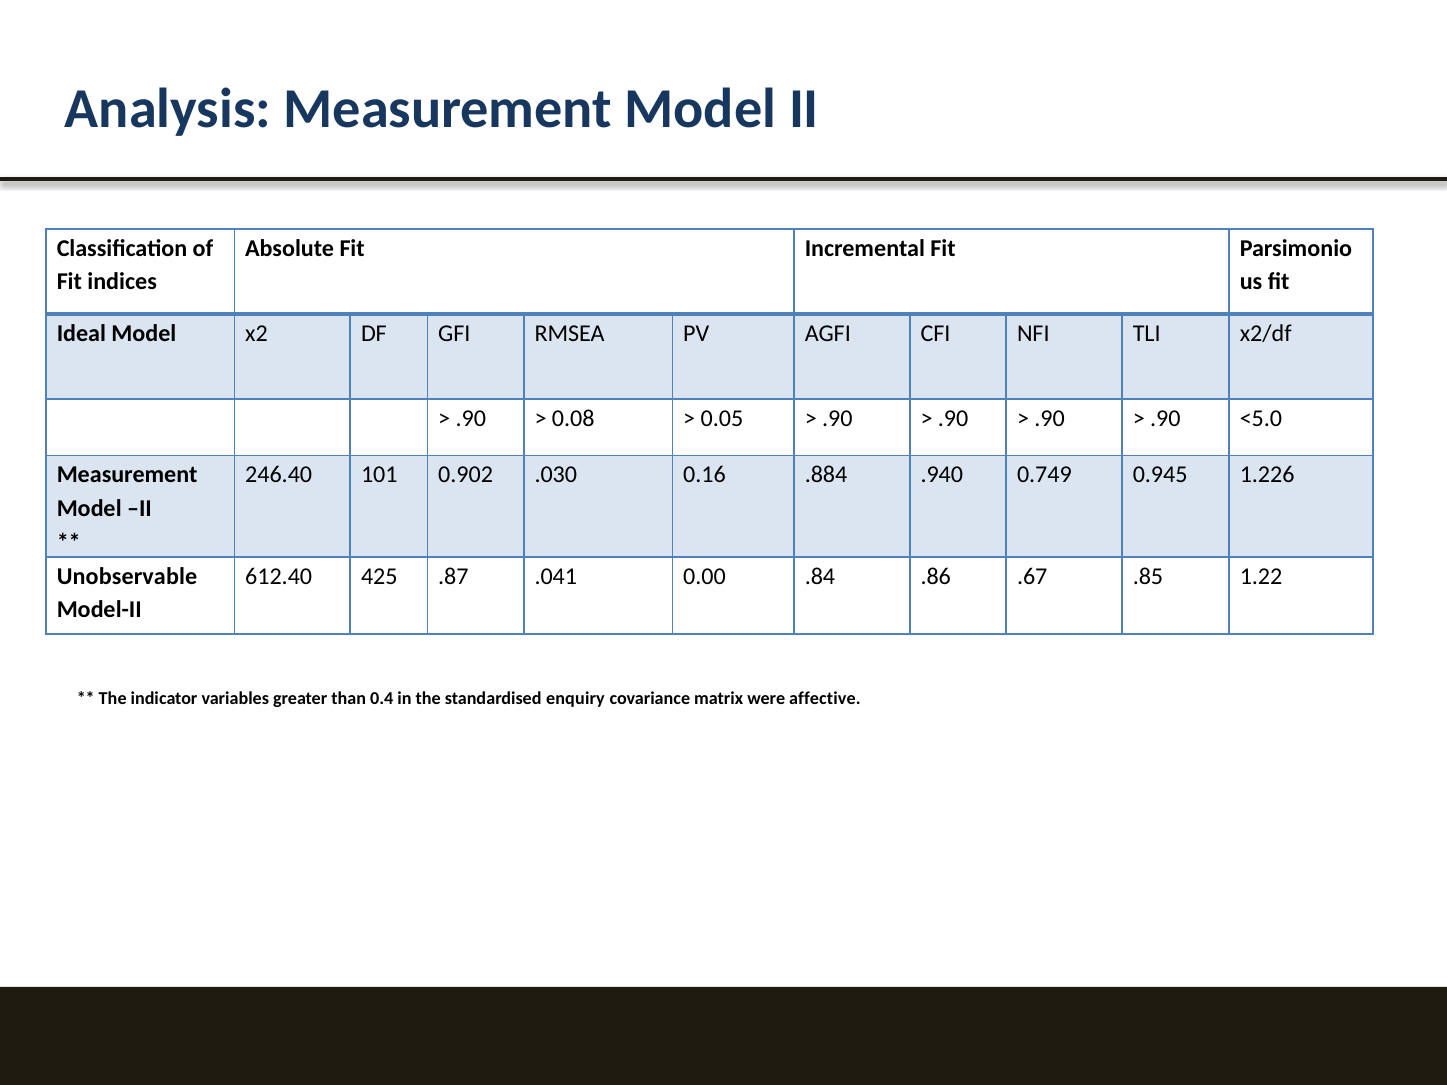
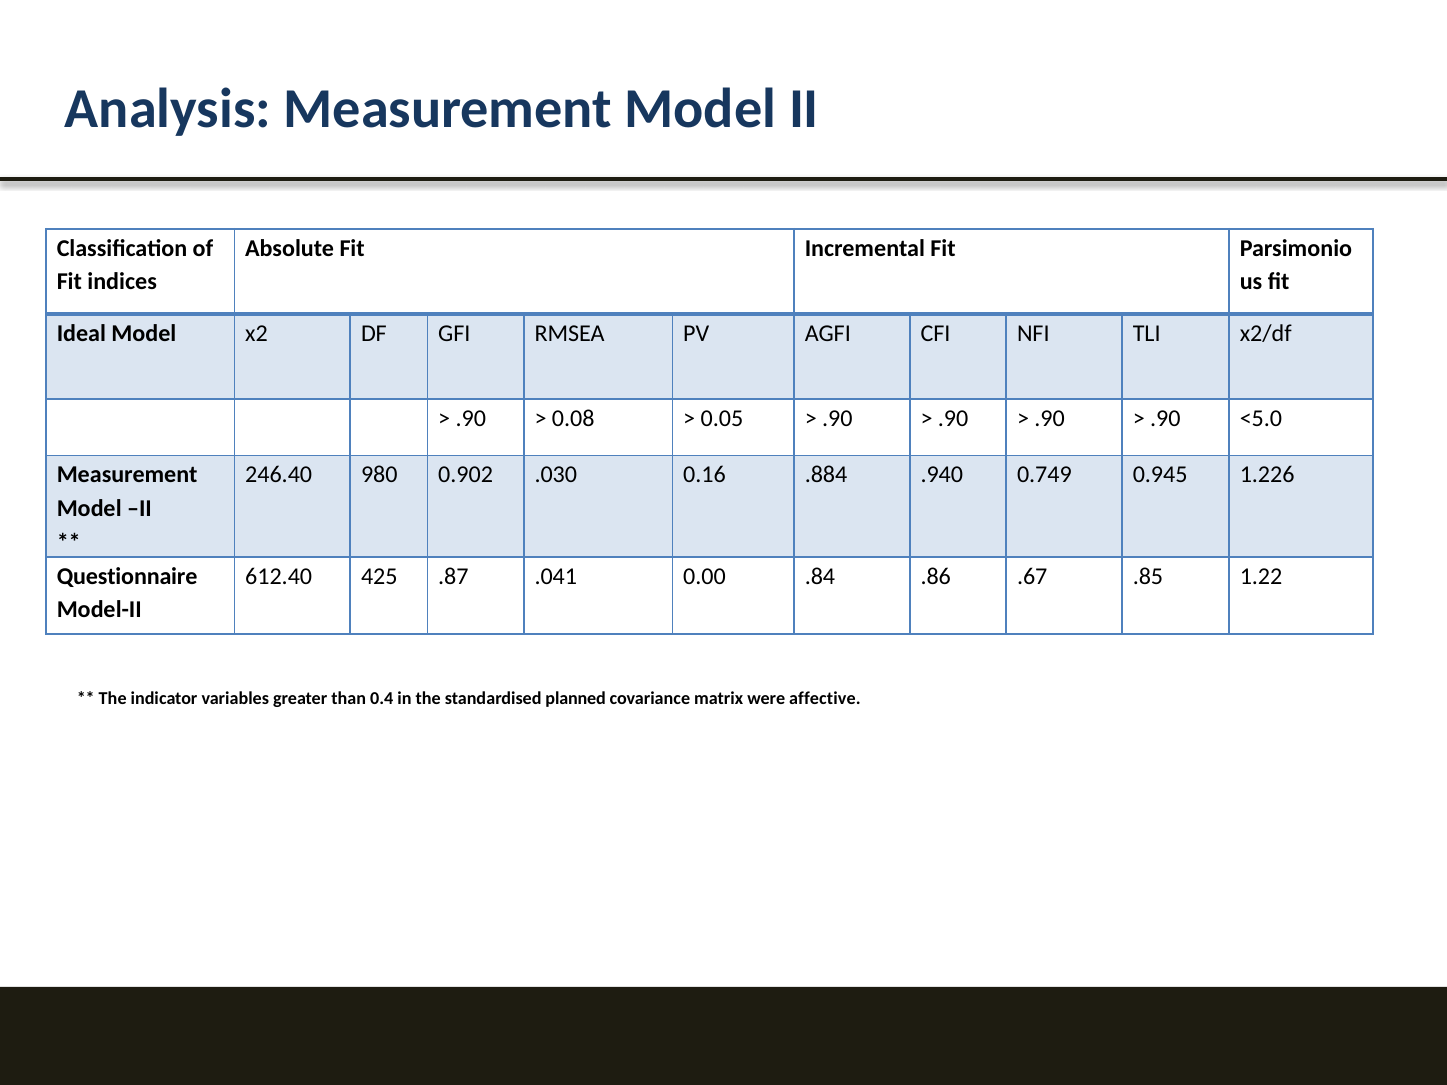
101: 101 -> 980 (379, 475)
Unobservable: Unobservable -> Questionnaire (127, 576)
enquiry: enquiry -> planned (576, 699)
